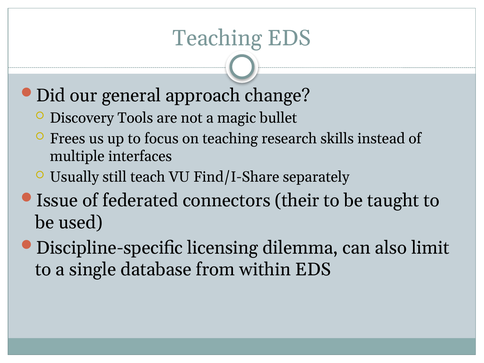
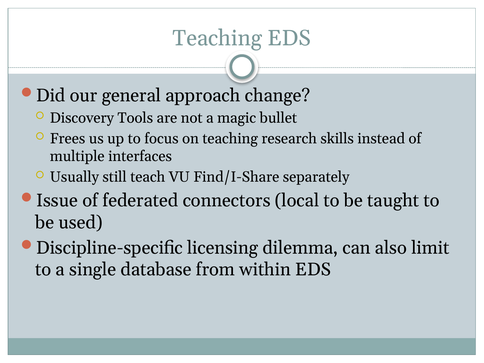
their: their -> local (297, 201)
